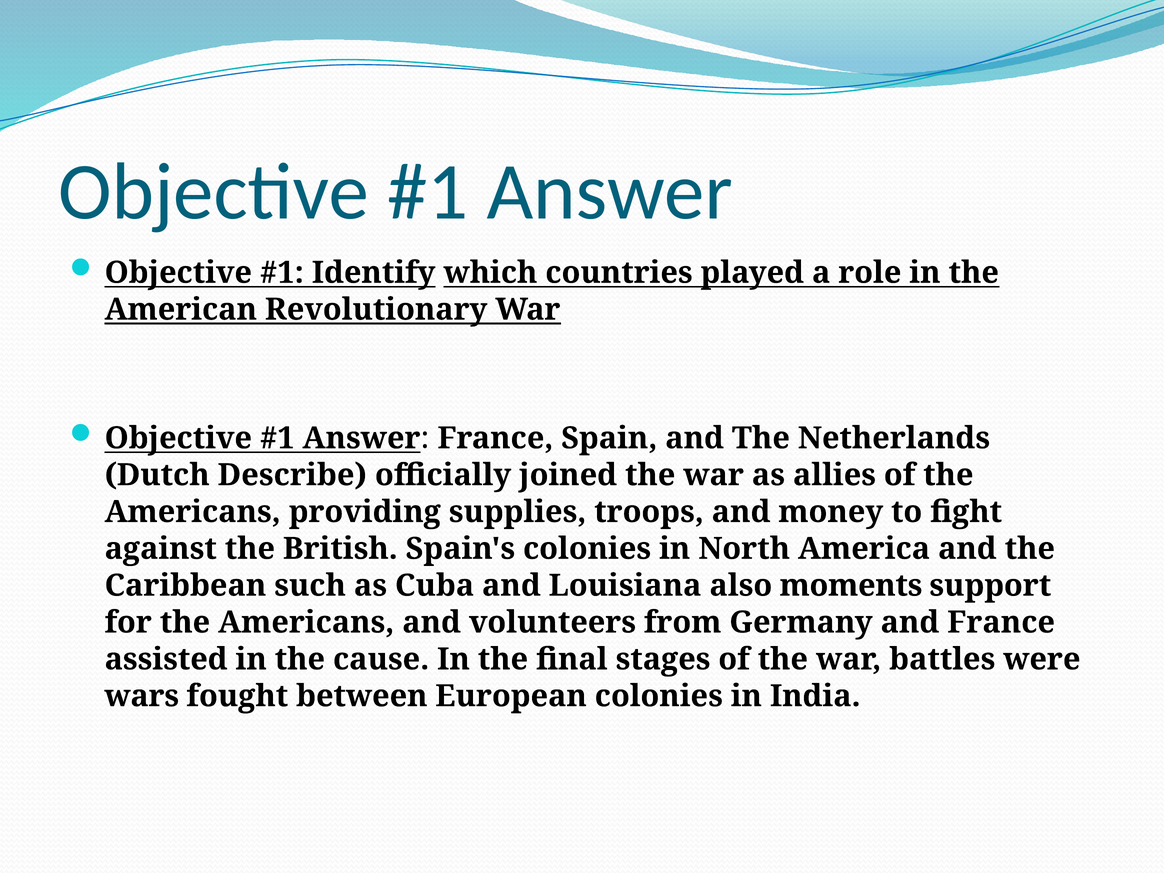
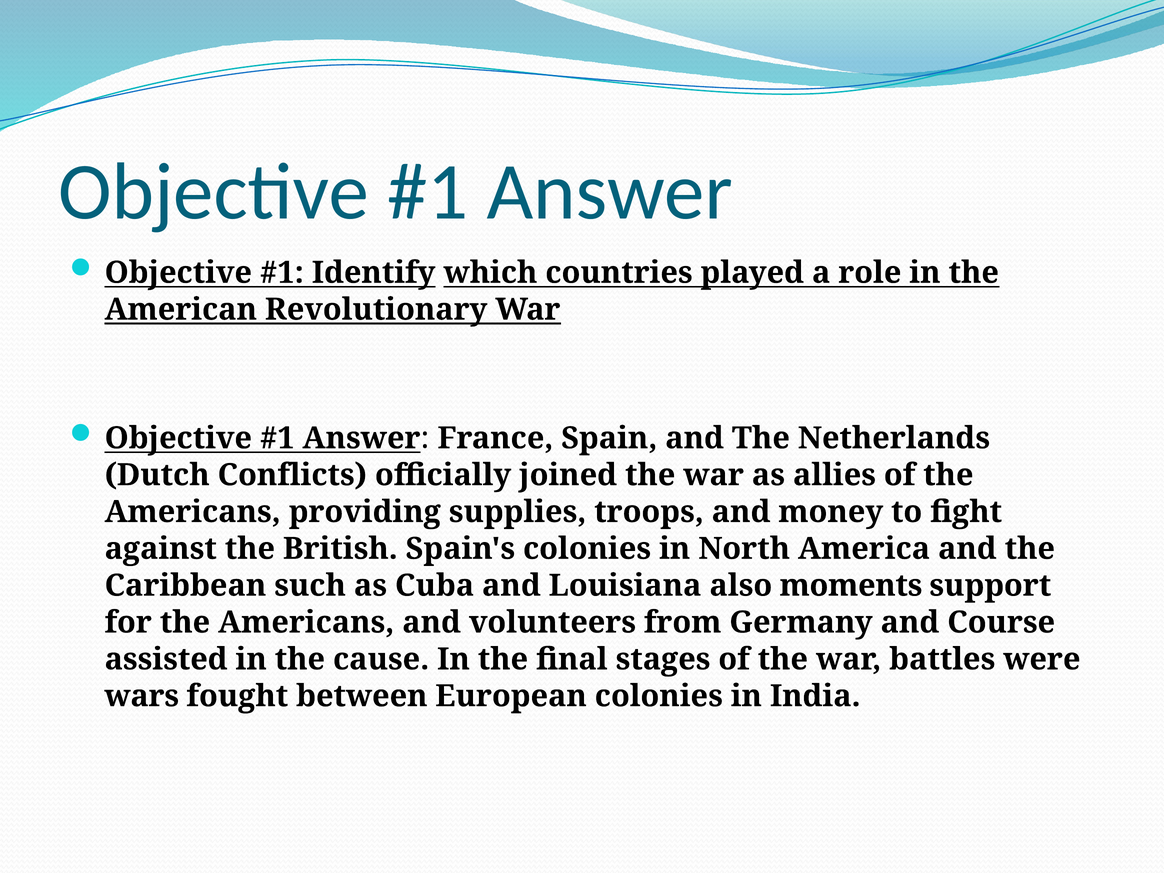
Describe: Describe -> Conflicts (292, 475)
and France: France -> Course (1001, 622)
